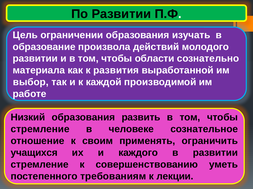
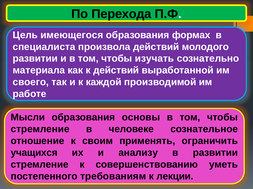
По Развитии: Развитии -> Перехода (121, 14)
ограничении: ограничении -> имеющегося (72, 35)
изучать: изучать -> формах (191, 35)
образование: образование -> специалиста (44, 47)
области: области -> изучать (154, 59)
к развития: развития -> действий (116, 71)
выбор: выбор -> своего (31, 82)
Низкий: Низкий -> Мысли (28, 118)
развить: развить -> основы (141, 118)
каждого: каждого -> анализу (138, 153)
